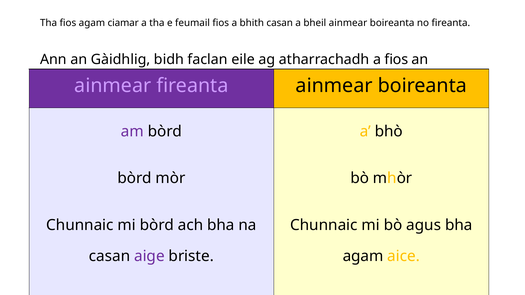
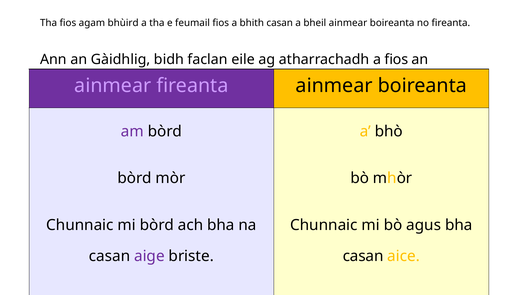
agam ciamar: ciamar -> bhùird (123, 23)
agam: agam -> casan (363, 256)
